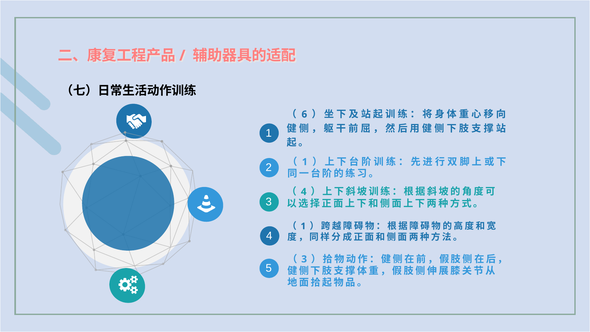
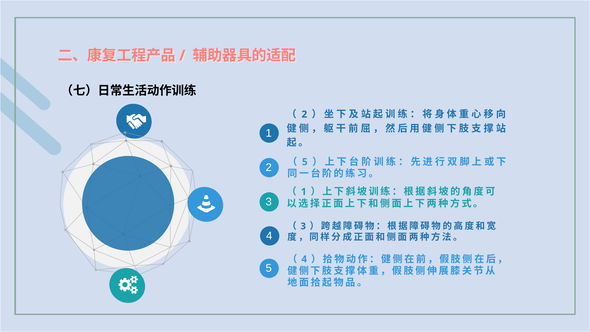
6: 6 -> 2 (304, 114)
1: 1 -> 5 (305, 162)
4: 4 -> 1 (304, 192)
1: 1 -> 3 (303, 226)
3: 3 -> 4 (304, 259)
